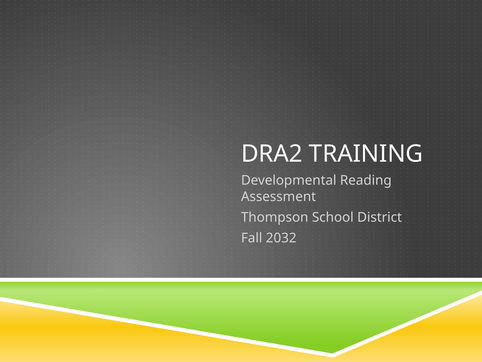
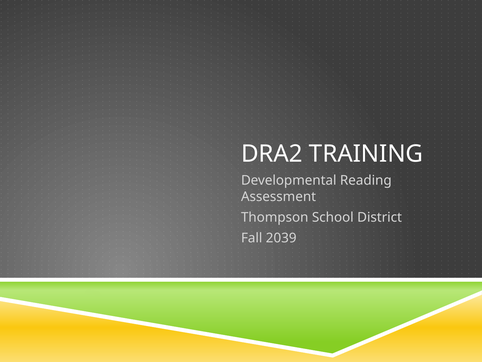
2032: 2032 -> 2039 (281, 238)
